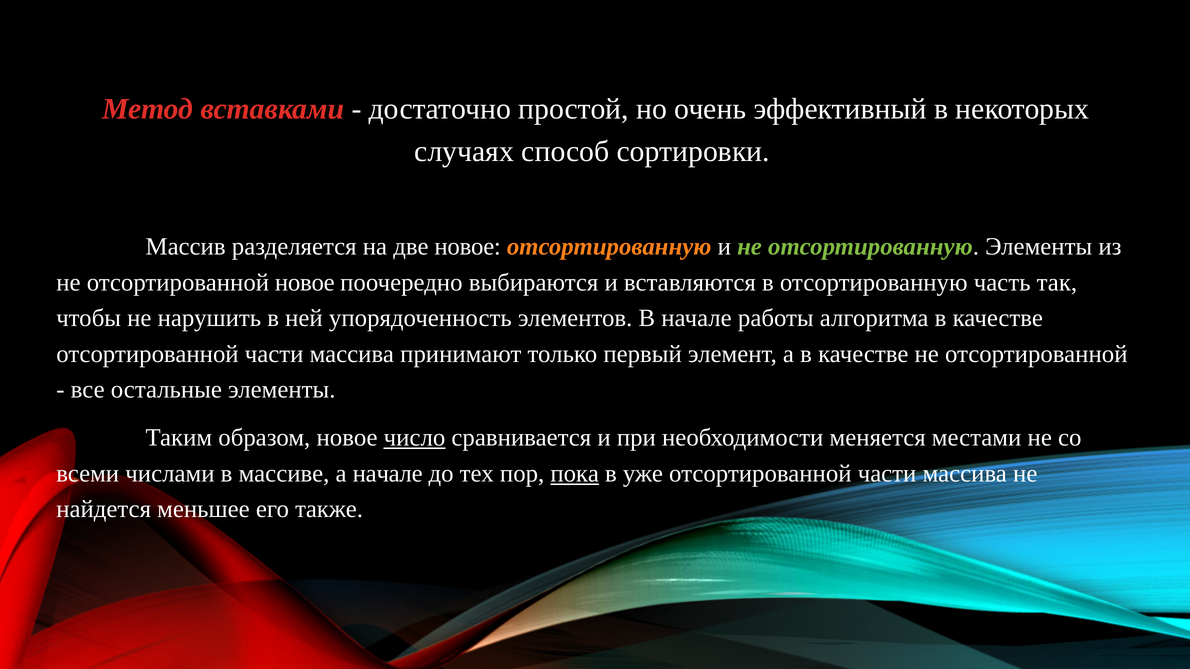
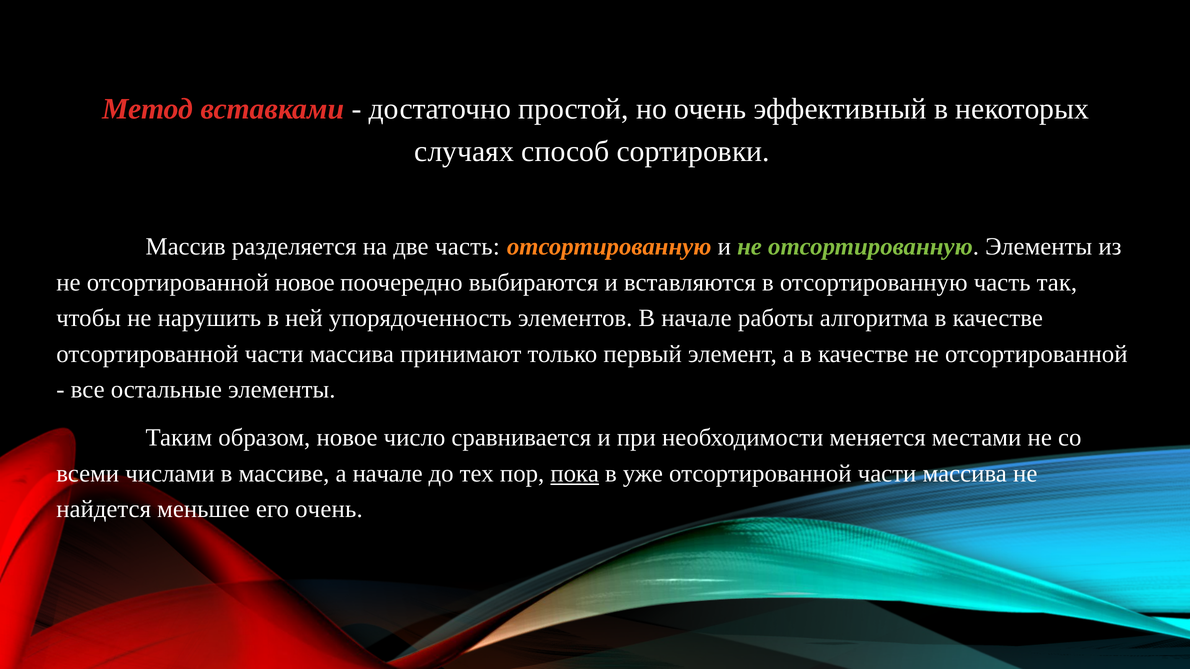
две новое: новое -> часть (467, 247)
число underline: present -> none (415, 438)
его также: также -> очень (329, 509)
